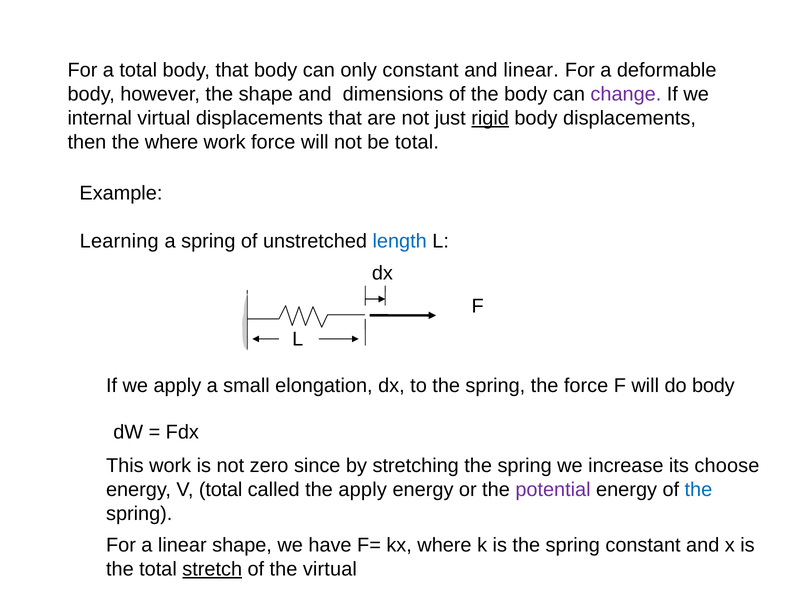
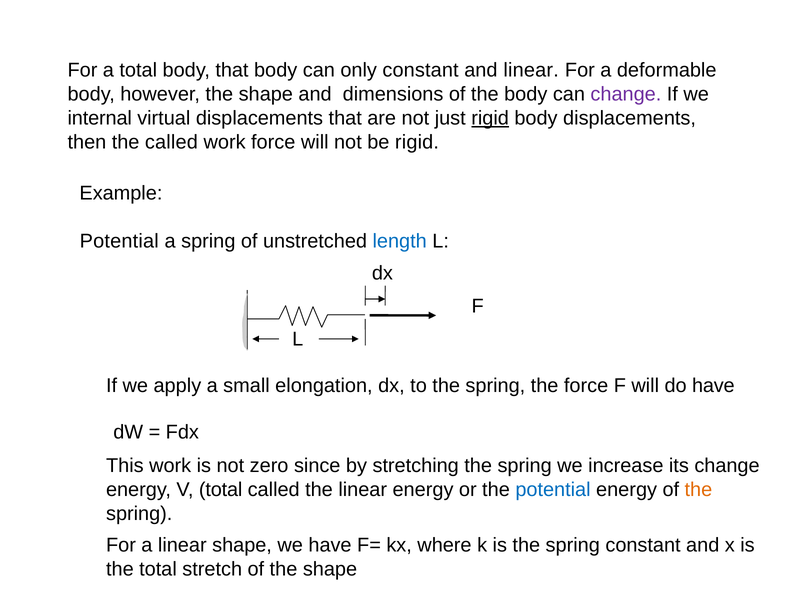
the where: where -> called (171, 142)
be total: total -> rigid (417, 142)
Learning: Learning -> Potential (119, 241)
do body: body -> have (713, 386)
its choose: choose -> change (727, 465)
the apply: apply -> linear (363, 489)
potential colour: purple -> blue (553, 489)
the colour: blue -> orange (698, 489)
stretch underline: present -> none (212, 569)
of the virtual: virtual -> shape (330, 569)
